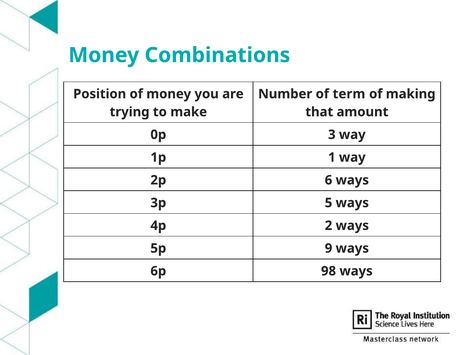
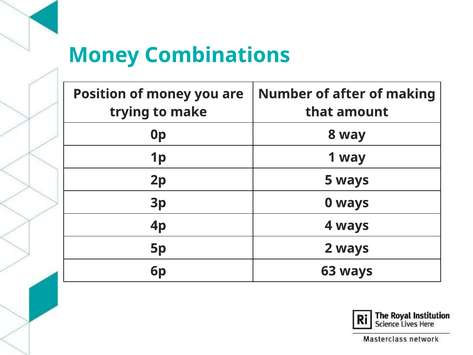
term: term -> after (349, 94)
3: 3 -> 8 (332, 135)
6: 6 -> 5 (329, 180)
5: 5 -> 0 (329, 203)
2: 2 -> 4 (329, 225)
9: 9 -> 2 (329, 248)
98: 98 -> 63 (329, 271)
